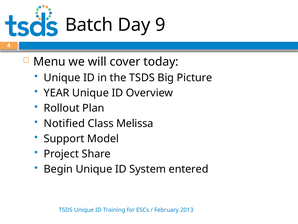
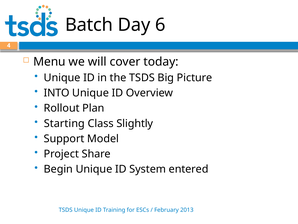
9: 9 -> 6 (160, 25)
YEAR: YEAR -> INTO (57, 93)
Notified: Notified -> Starting (64, 123)
Melissa: Melissa -> Slightly (135, 123)
